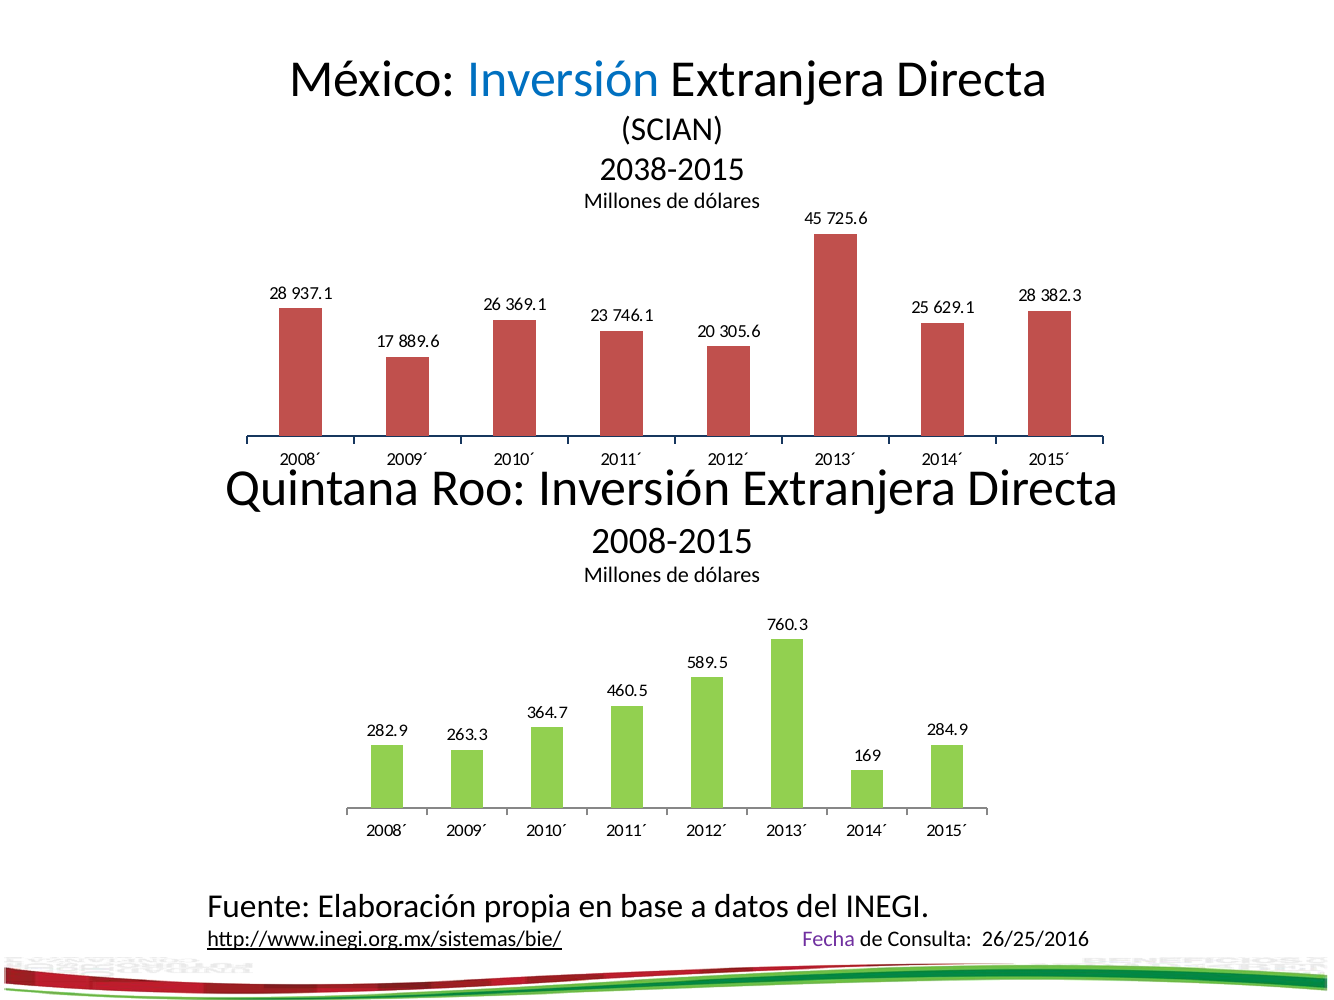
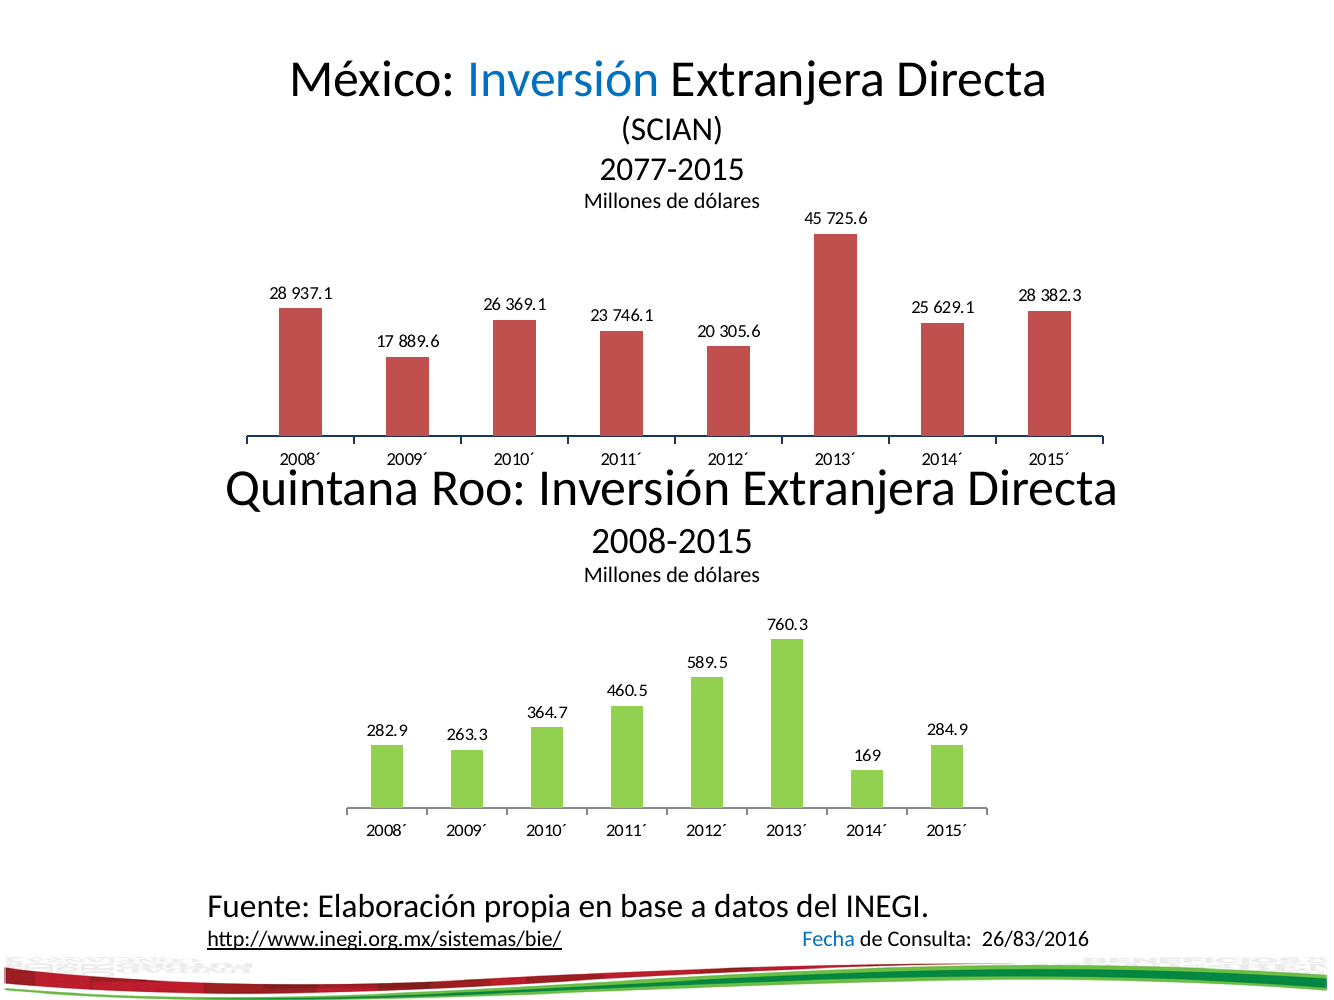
2038-2015: 2038-2015 -> 2077-2015 (672, 169)
Fecha colour: purple -> blue (829, 940)
26/25/2016: 26/25/2016 -> 26/83/2016 (1035, 940)
